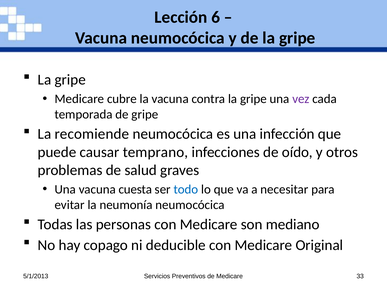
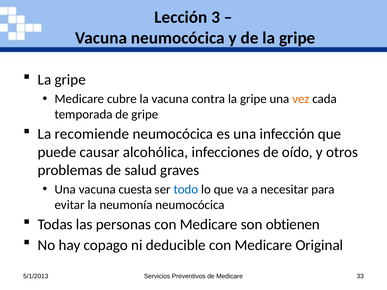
6: 6 -> 3 (216, 17)
vez colour: purple -> orange (301, 99)
temprano: temprano -> alcohólica (155, 152)
mediano: mediano -> obtienen (293, 225)
